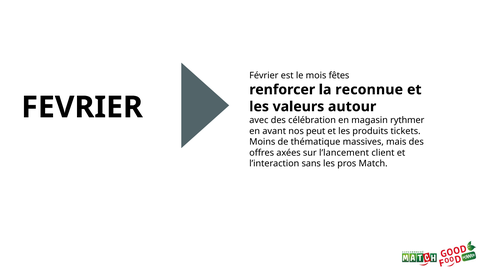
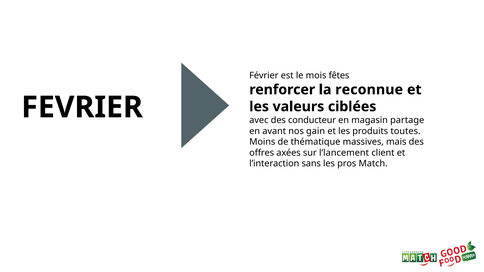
autour: autour -> ciblées (352, 107)
célébration: célébration -> conducteur (312, 120)
rythmer: rythmer -> partage (407, 120)
peut: peut -> gain (316, 131)
tickets: tickets -> toutes (406, 131)
